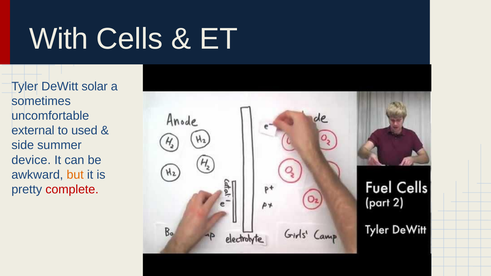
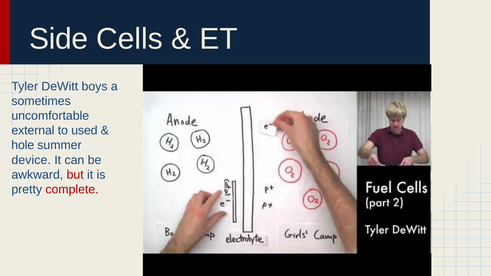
With: With -> Side (59, 39)
solar: solar -> boys (95, 86)
side: side -> hole (23, 145)
but colour: orange -> red (75, 175)
